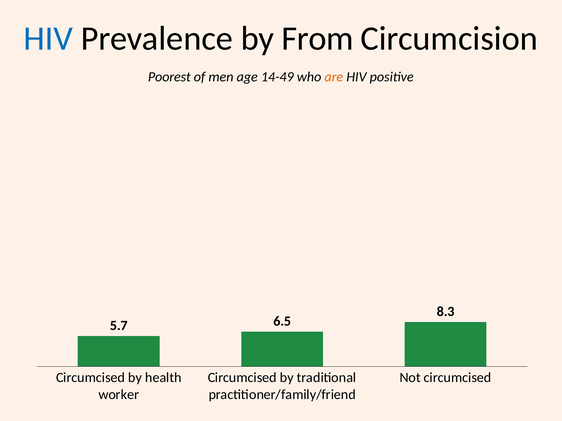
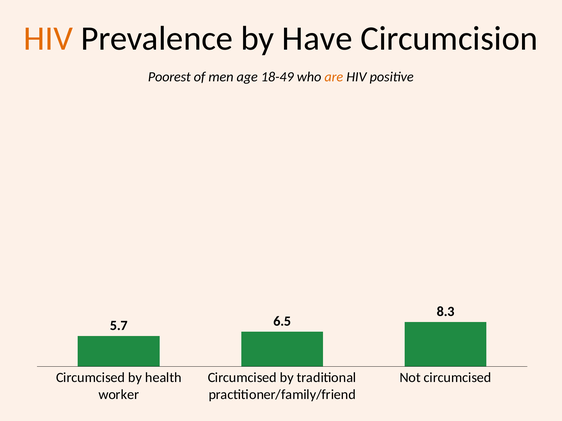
HIV colour: blue -> orange (48, 38)
From: From -> Have (317, 38)
14-49: 14-49 -> 18-49 (277, 77)
